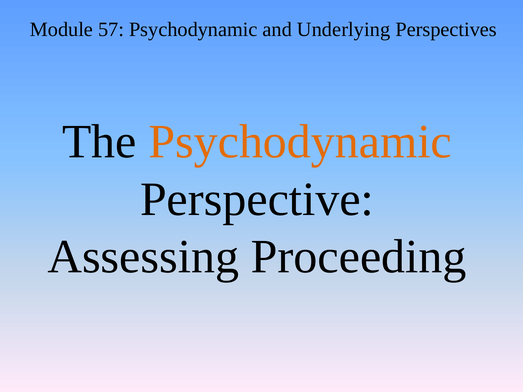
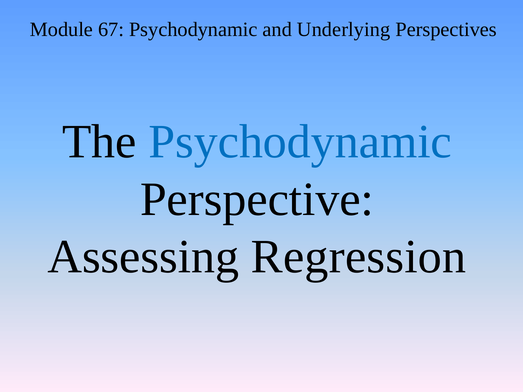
57: 57 -> 67 (111, 29)
Psychodynamic colour: orange -> blue (300, 142)
Proceeding: Proceeding -> Regression (359, 257)
